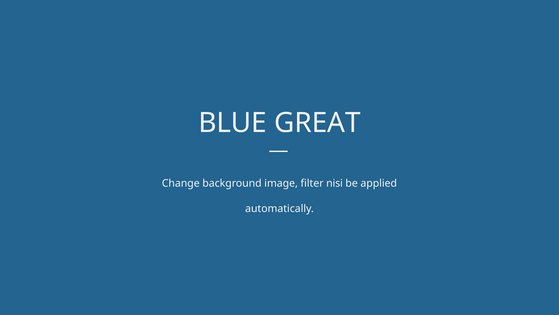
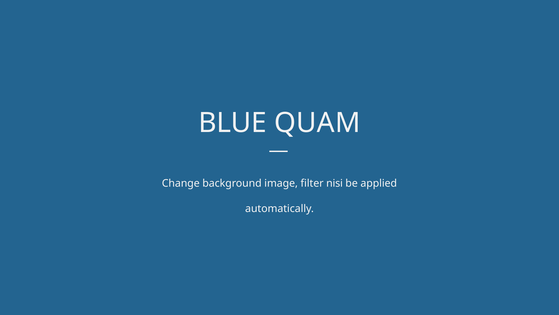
GREAT: GREAT -> QUAM (317, 123)
